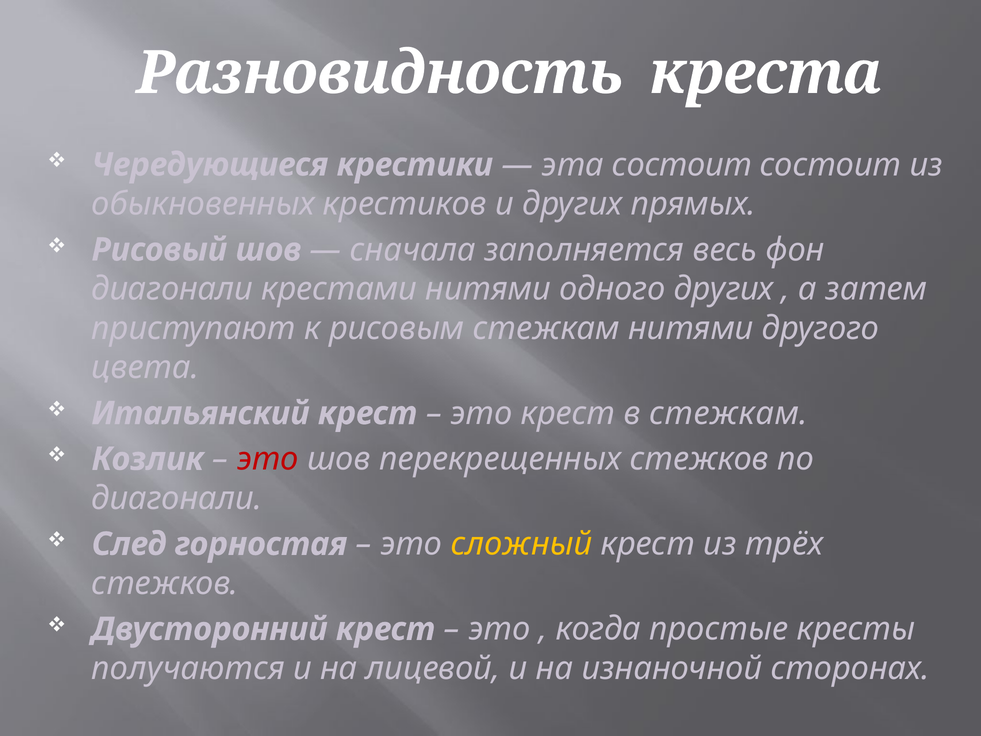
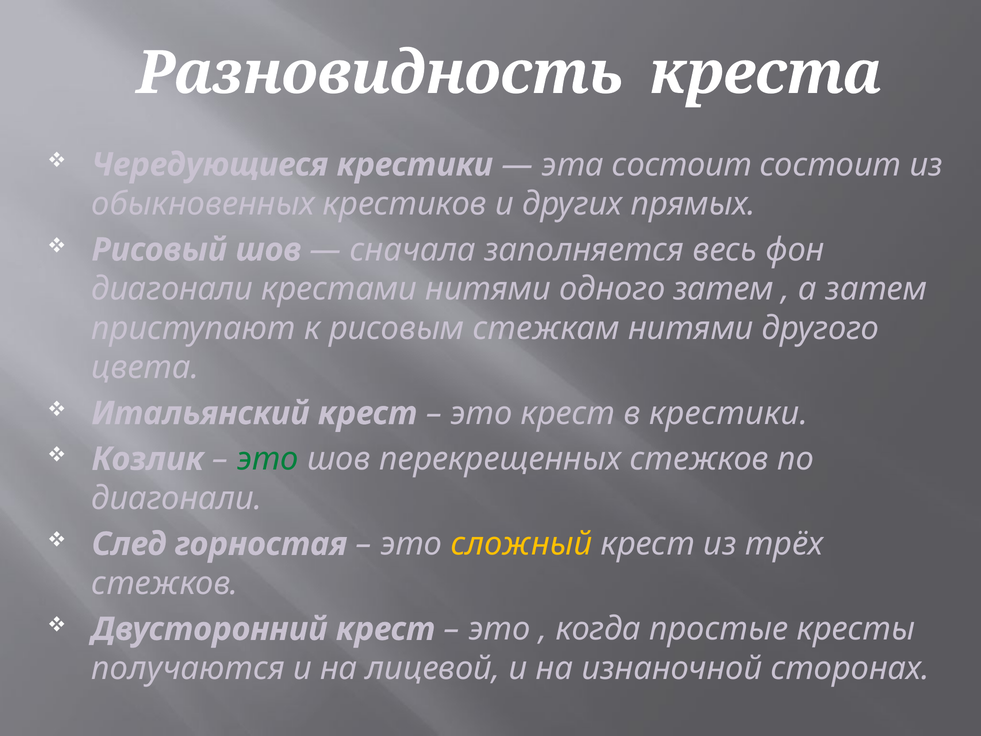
одного других: других -> затем (724, 289)
в стежкам: стежкам -> крестики (729, 413)
это colour: red -> green (268, 459)
